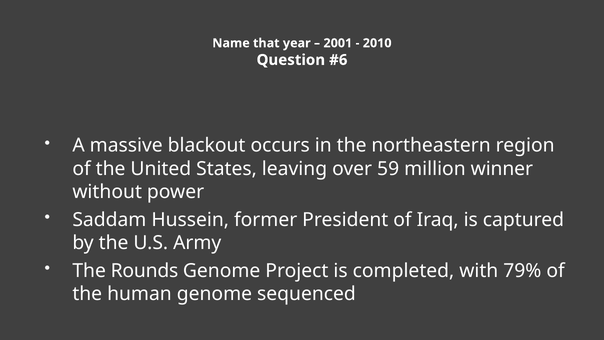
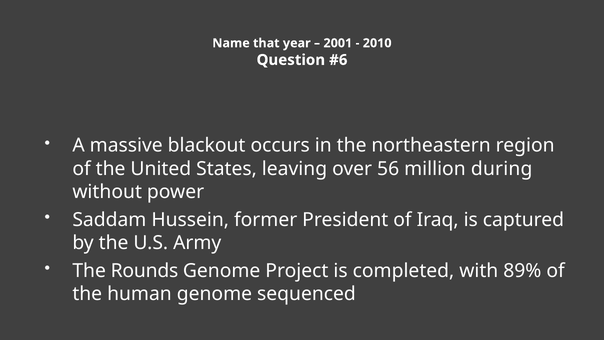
59: 59 -> 56 (388, 169)
winner: winner -> during (502, 169)
79%: 79% -> 89% (522, 271)
